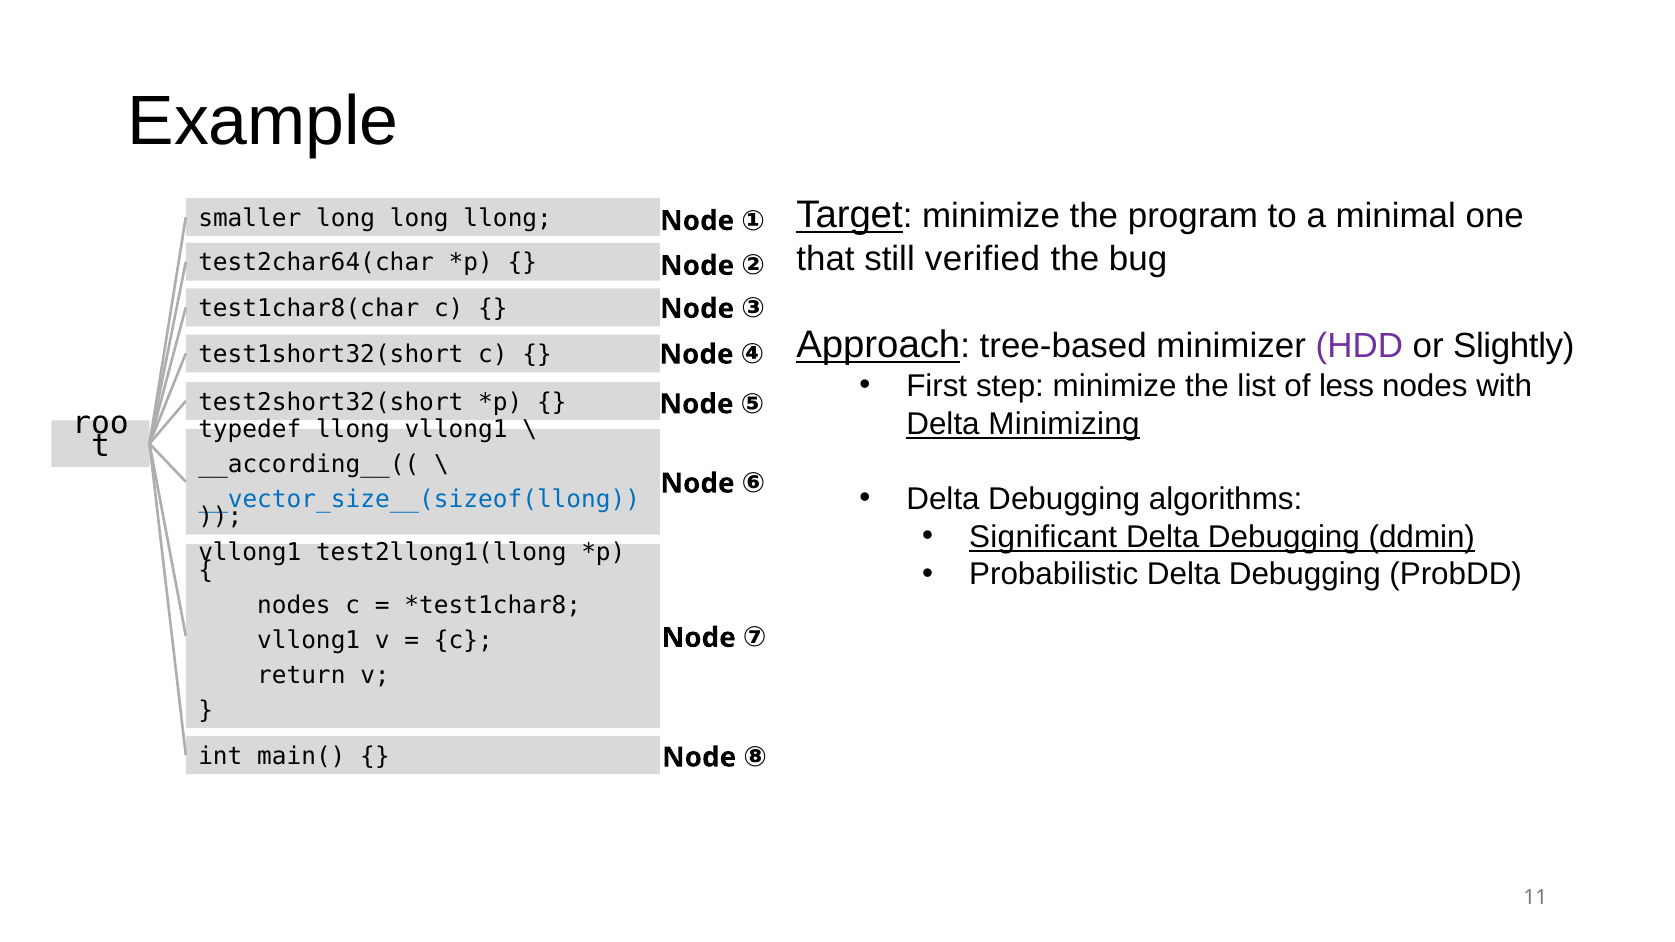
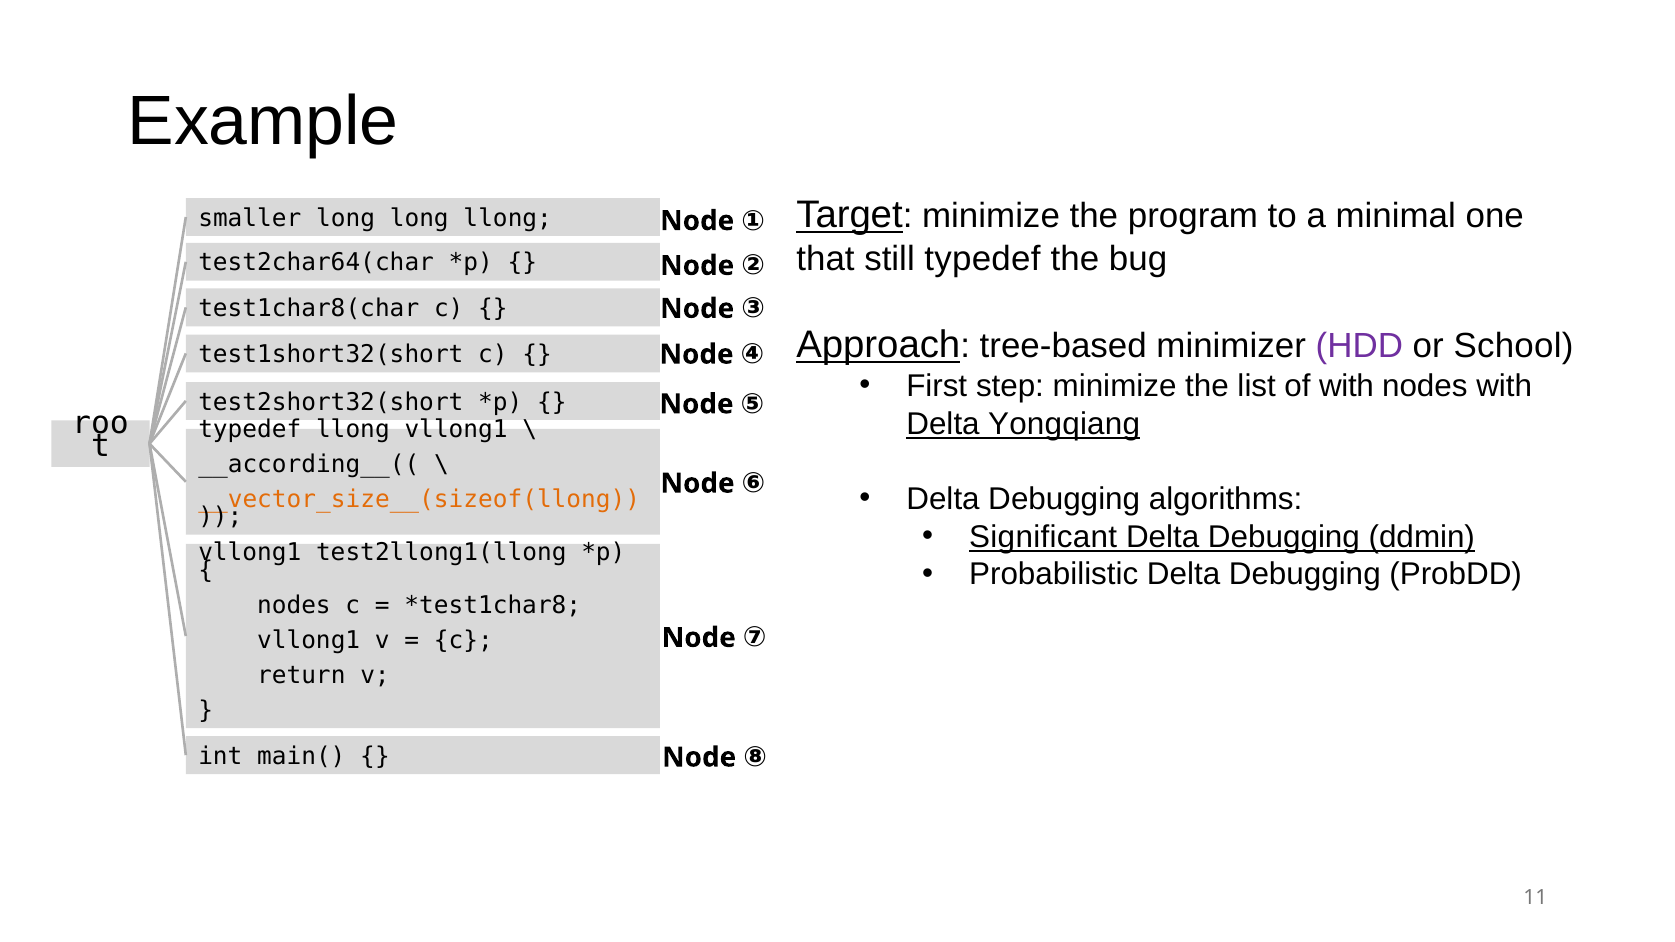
still verified: verified -> typedef (982, 259)
Slightly: Slightly -> School (1513, 346)
of less: less -> with (1347, 386)
Minimizing: Minimizing -> Yongqiang (1064, 424)
__vector_size__(sizeof(llong colour: blue -> orange (419, 499)
